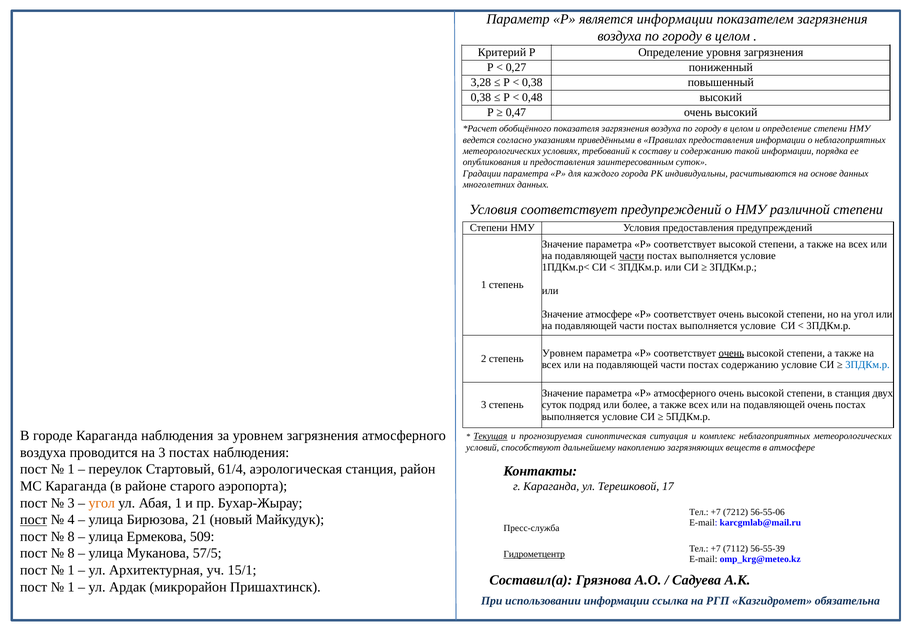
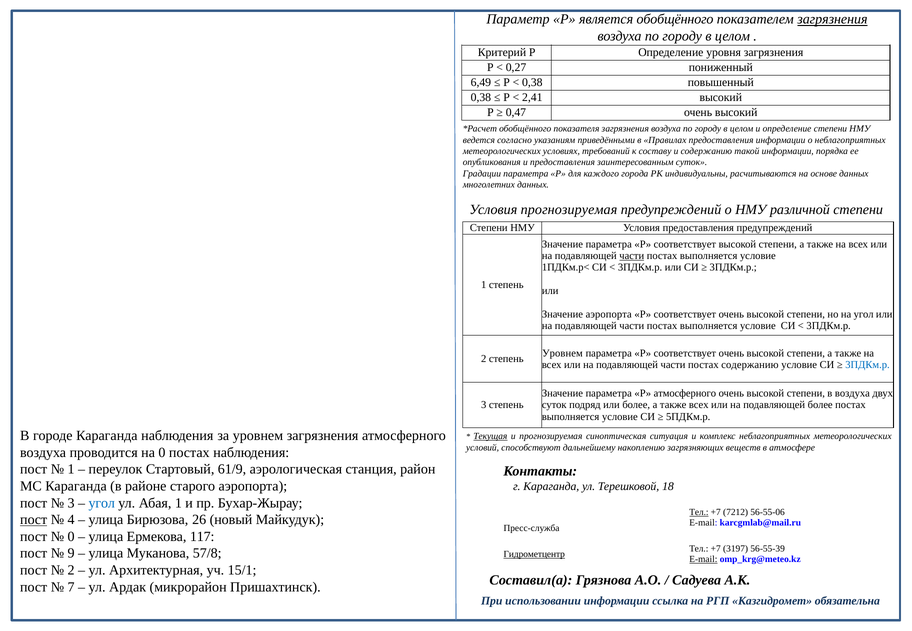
является информации: информации -> обобщённого (675, 19)
загрязнения underline: none -> present (832, 19)
3,28: 3,28 -> 6,49 (481, 83)
0,48: 0,48 -> 2,41 (532, 98)
Условия соответствует: соответствует -> прогнозируемая (569, 210)
Значение атмосфере: атмосфере -> аэропорта (609, 314)
очень underline: present -> none (731, 353)
в станция: станция -> воздуха (852, 394)
подавляющей очень: очень -> более (820, 405)
на 3: 3 -> 0 (162, 453)
61/4: 61/4 -> 61/9 (232, 470)
17: 17 -> 18 (668, 487)
угол colour: orange -> blue (102, 503)
Тел underline: none -> present (699, 513)
21: 21 -> 26 (199, 520)
8: 8 -> 0 (71, 537)
509: 509 -> 117 (202, 537)
7112: 7112 -> 3197 (736, 549)
8: 8 -> 9 (71, 554)
57/5: 57/5 -> 57/8 (207, 554)
E-mail underline: none -> present (703, 560)
1: 1 -> 2 (71, 571)
1: 1 -> 7 (71, 587)
